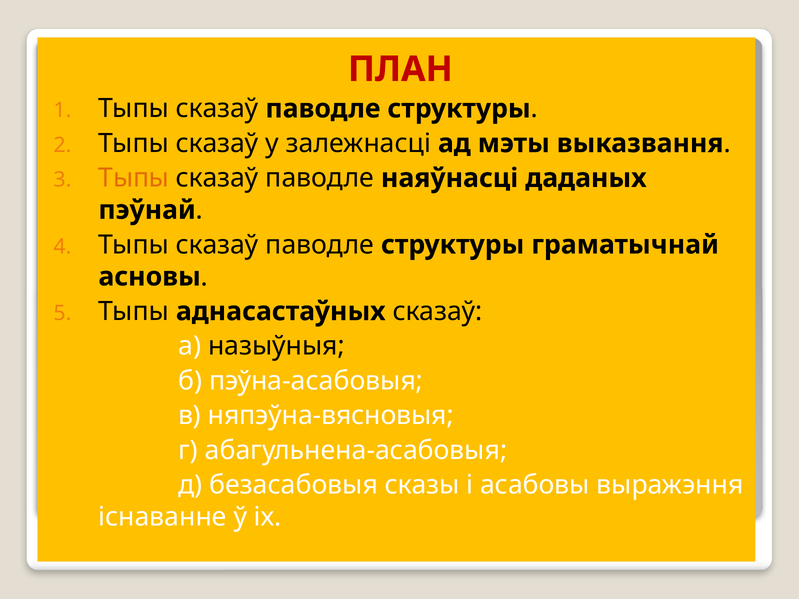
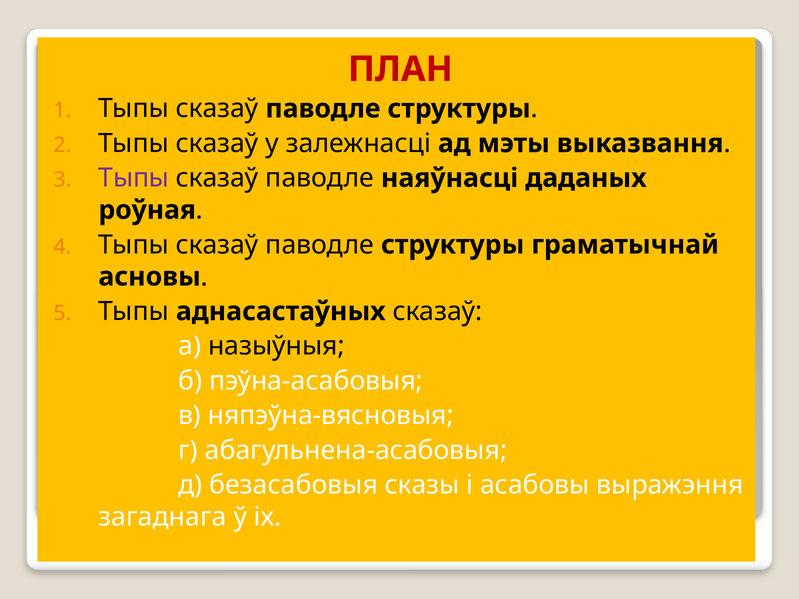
Тыпы colour: orange -> purple (134, 178)
пэўнай: пэўнай -> роўная (147, 210)
існаванне: існаванне -> загаднага (162, 517)
